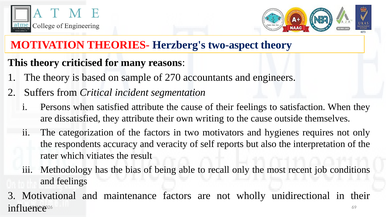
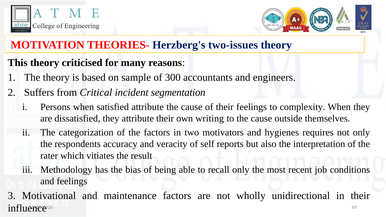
two-aspect: two-aspect -> two-issues (233, 45)
270: 270 -> 300 (173, 78)
satisfaction: satisfaction -> complexity (302, 107)
